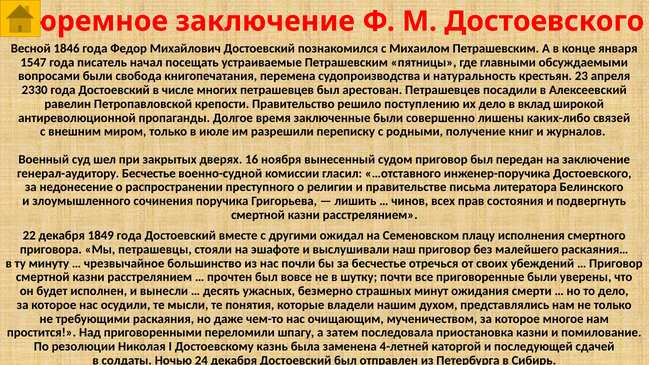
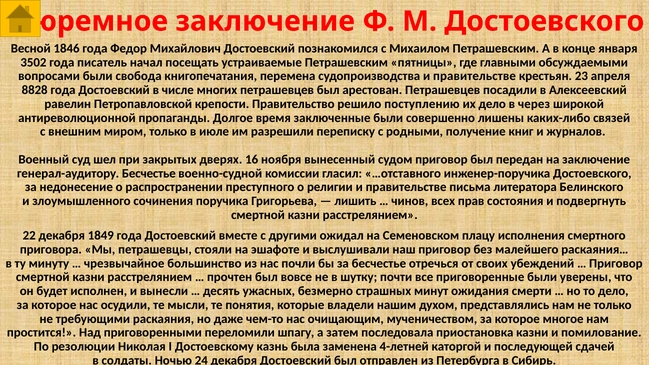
1547: 1547 -> 3502 (33, 62)
судопроизводства и натуральность: натуральность -> правительстве (474, 76)
2330: 2330 -> 8828 (35, 90)
вклад: вклад -> через (534, 104)
